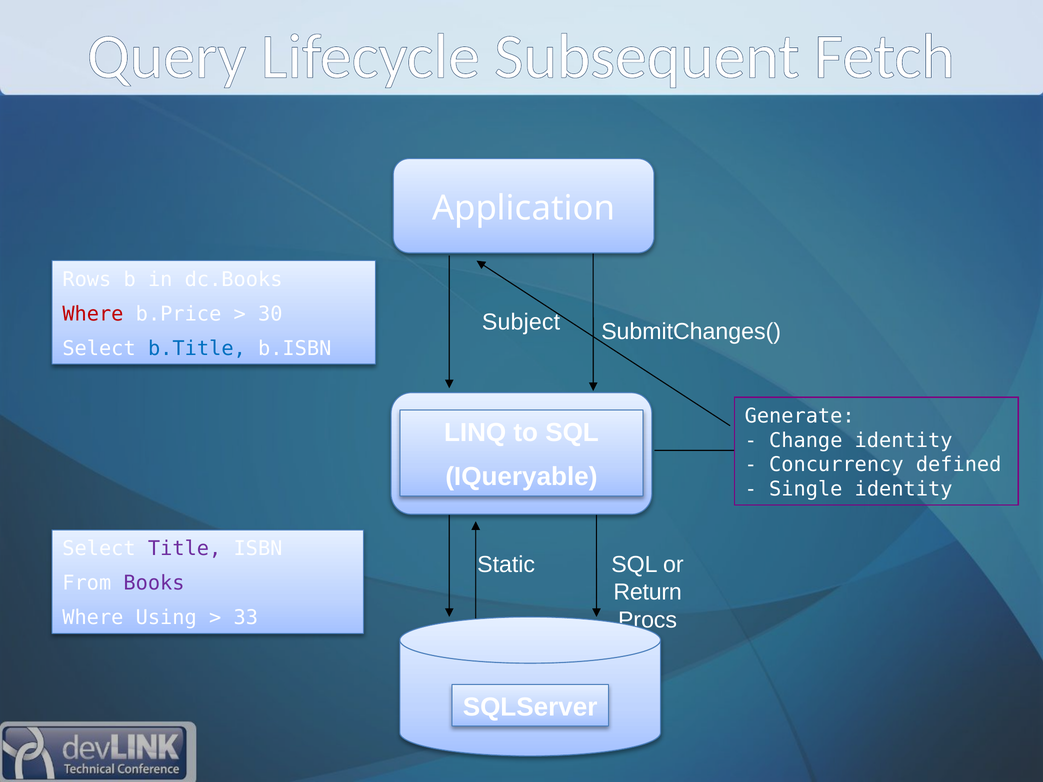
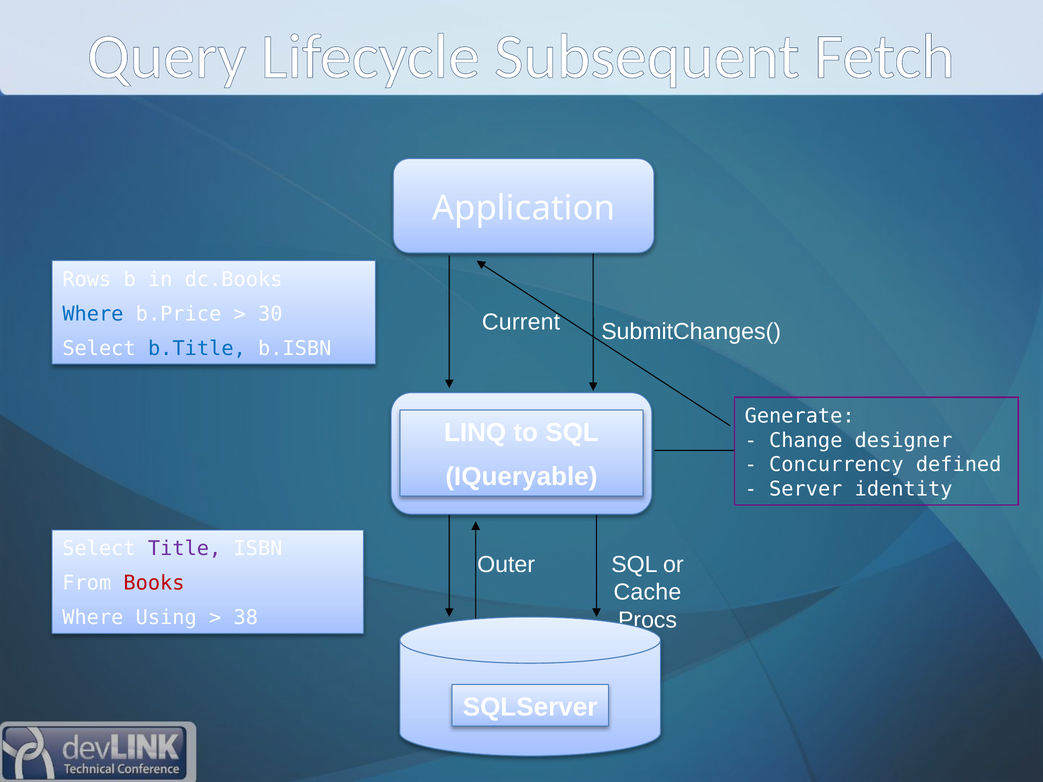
Where colour: red -> blue (93, 314)
Subject: Subject -> Current (521, 322)
Change identity: identity -> designer (904, 440)
Single: Single -> Server (806, 489)
Static: Static -> Outer (506, 565)
Books colour: purple -> red (154, 583)
Return: Return -> Cache (647, 592)
33: 33 -> 38 (246, 618)
